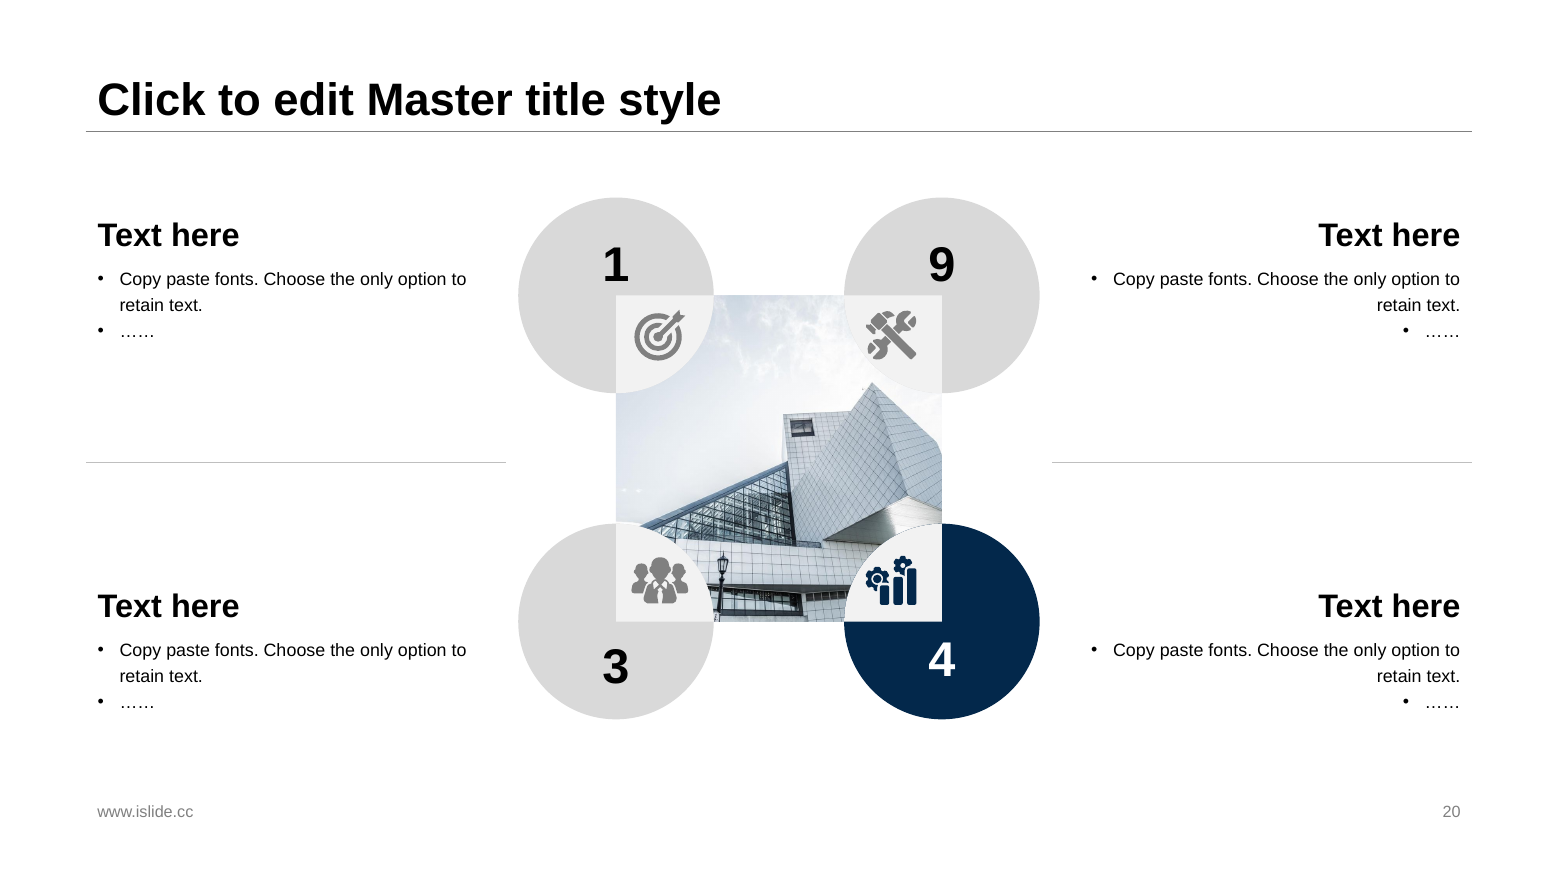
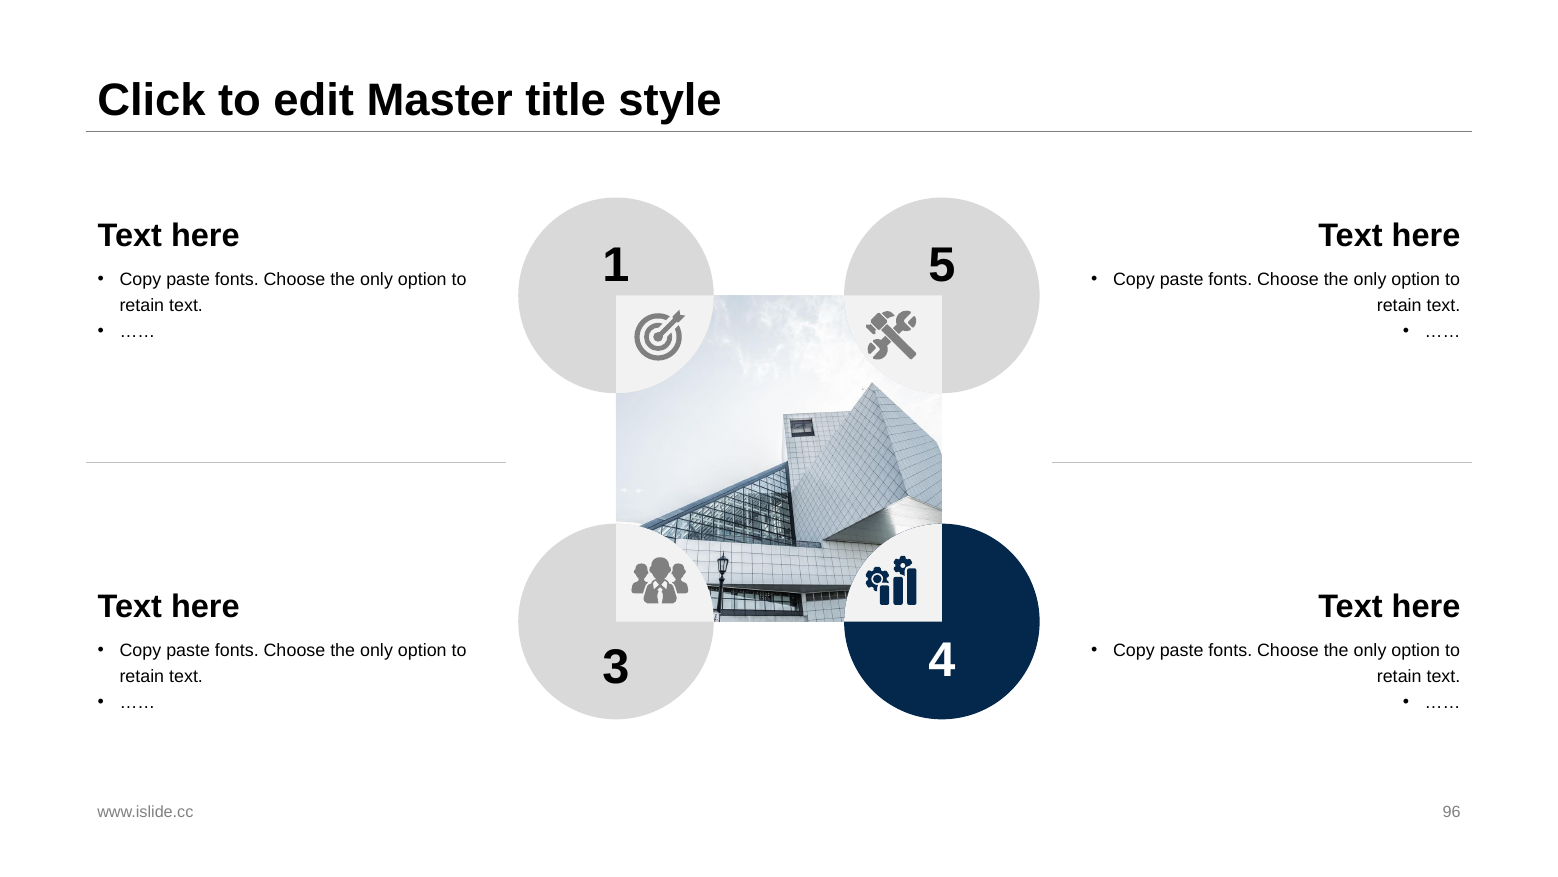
9: 9 -> 5 (942, 265)
20: 20 -> 96 (1452, 812)
